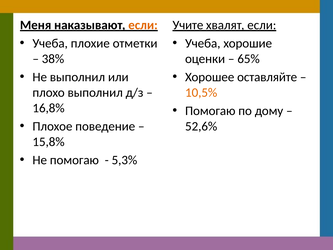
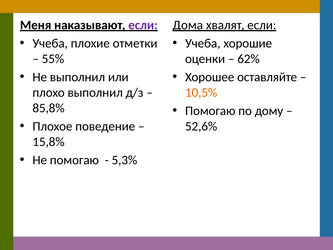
если colour: orange -> purple (143, 25)
Учите: Учите -> Дома (188, 25)
38%: 38% -> 55% (53, 59)
65%: 65% -> 62% (249, 59)
16,8%: 16,8% -> 85,8% (49, 108)
